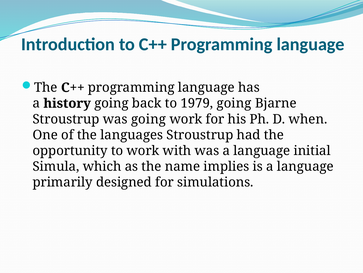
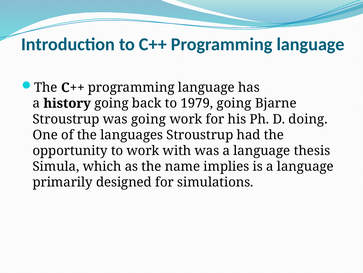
when: when -> doing (308, 119)
initial: initial -> thesis (312, 150)
